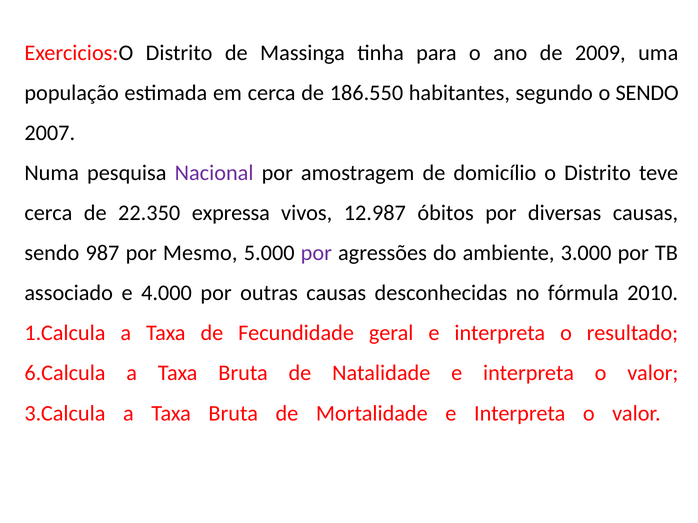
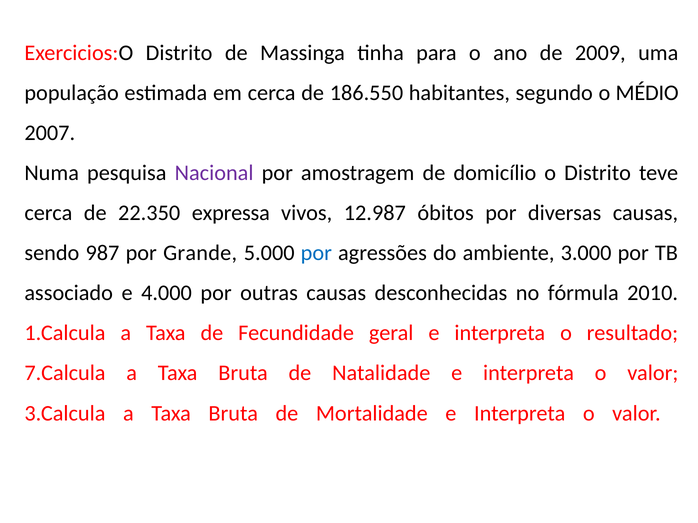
o SENDO: SENDO -> MÉDIO (647, 93)
Mesmo: Mesmo -> Grande (200, 253)
por colour: purple -> blue (316, 253)
6.Calcula: 6.Calcula -> 7.Calcula (65, 373)
